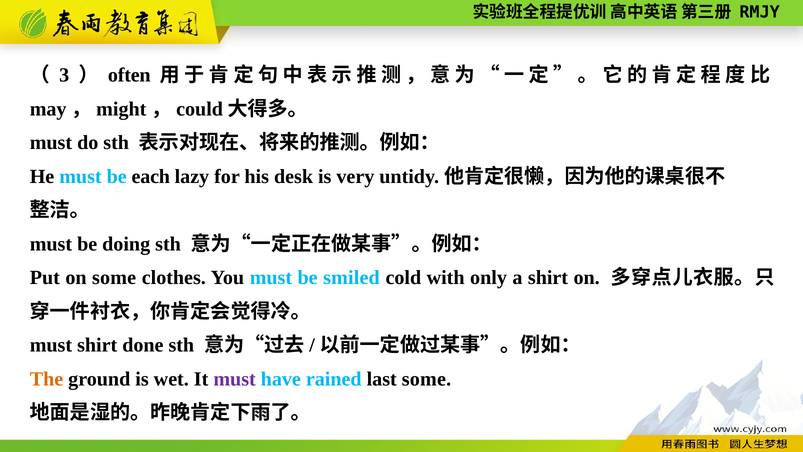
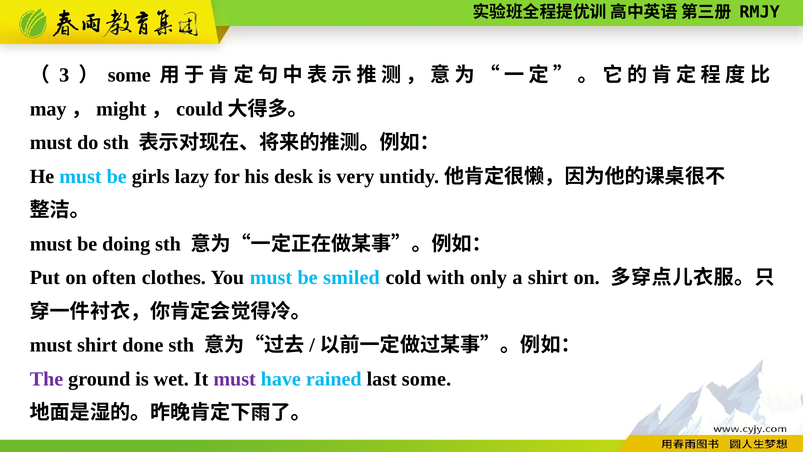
often: often -> some (129, 75)
each: each -> girls (151, 176)
on some: some -> often (114, 278)
The colour: orange -> purple (46, 379)
